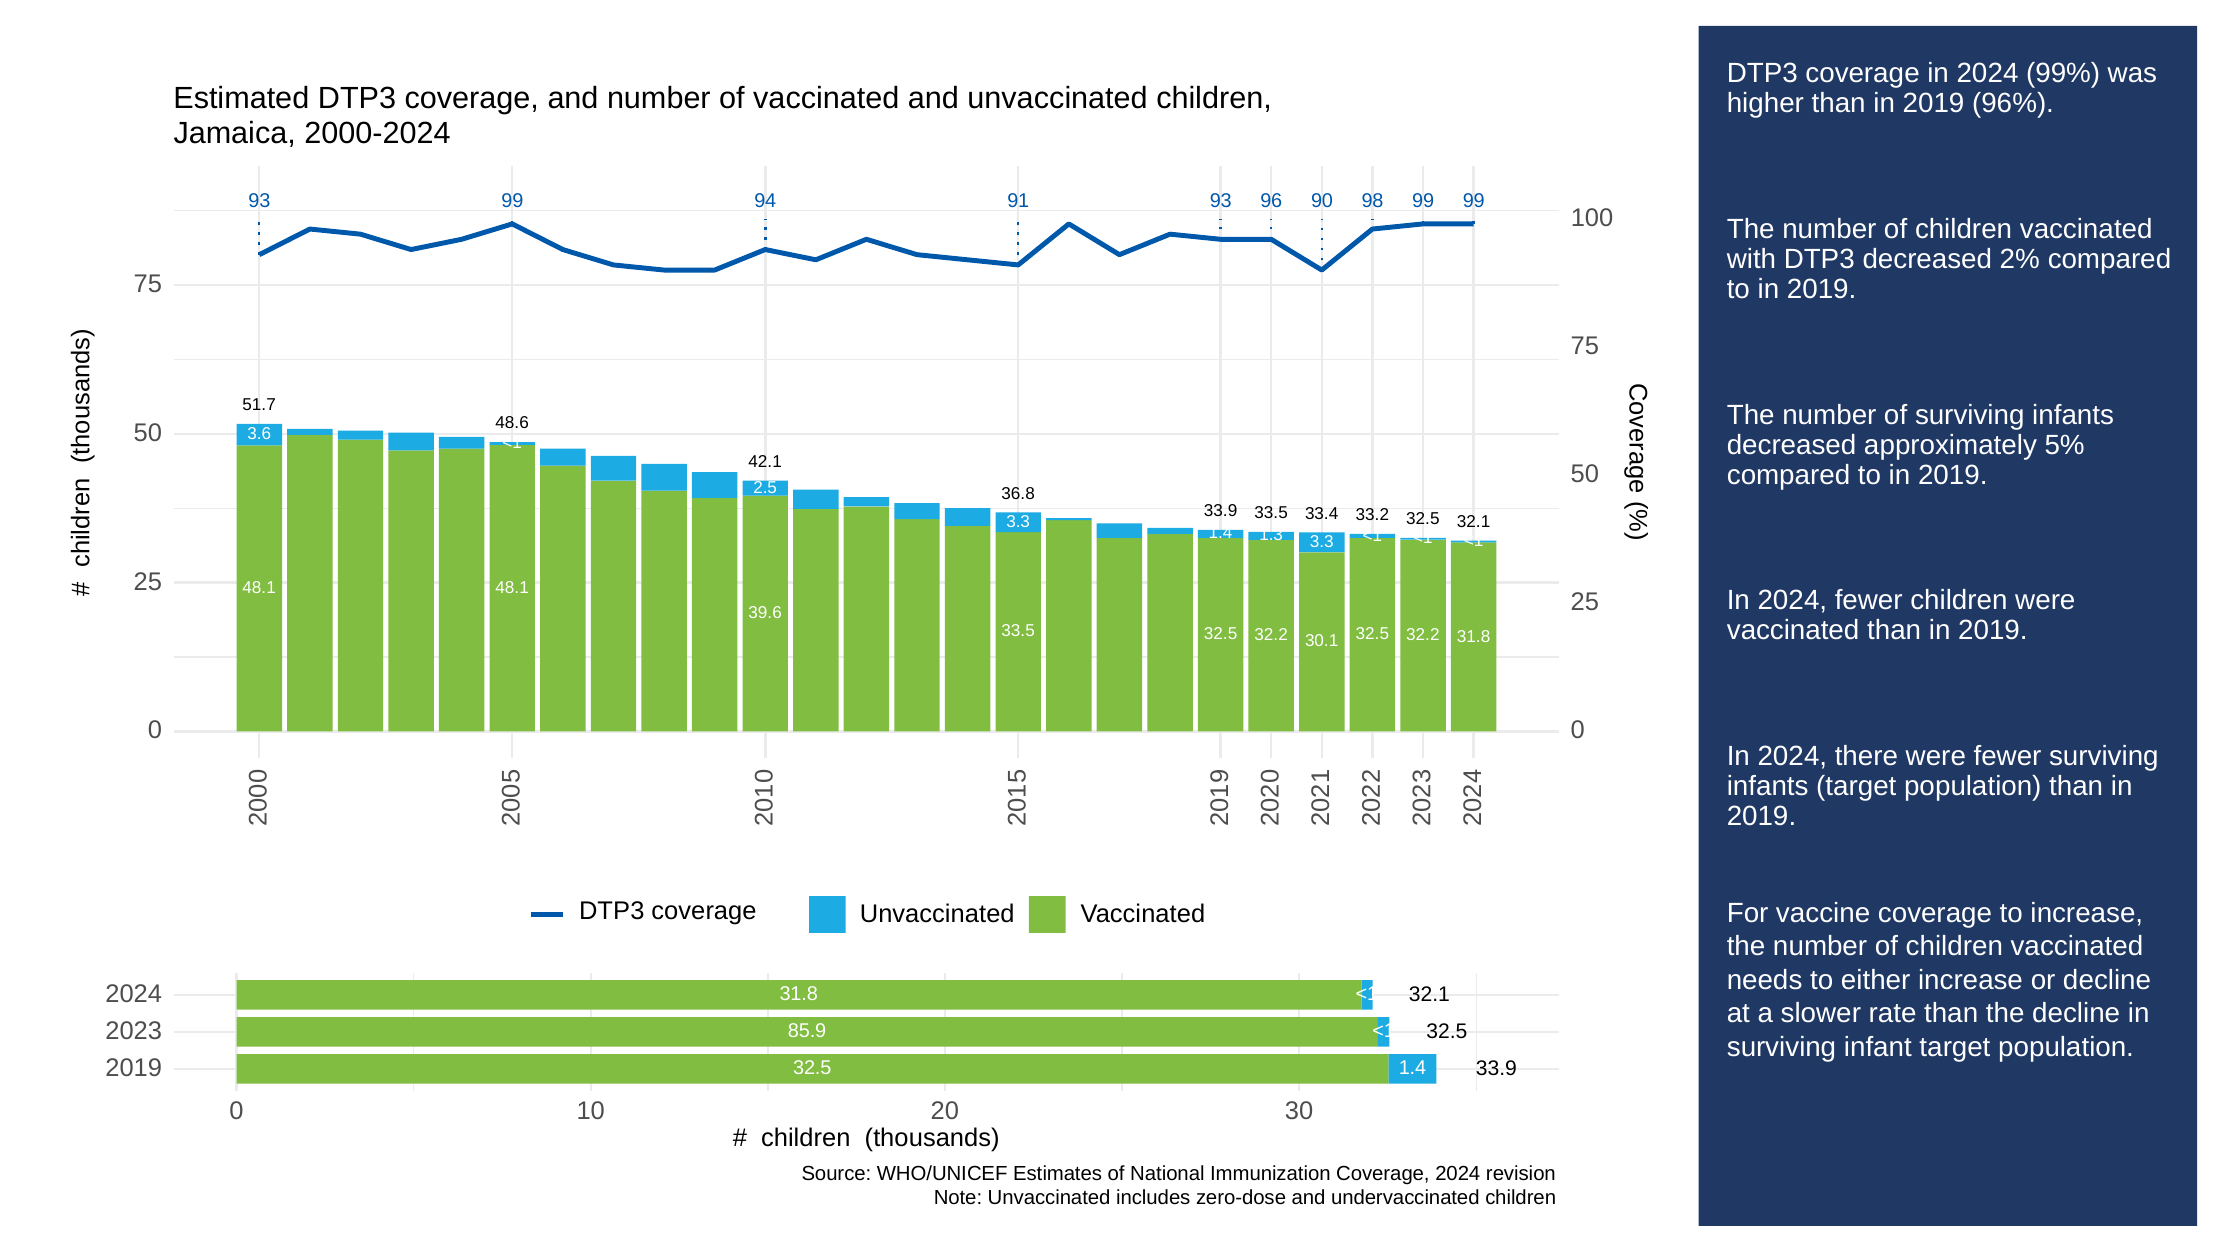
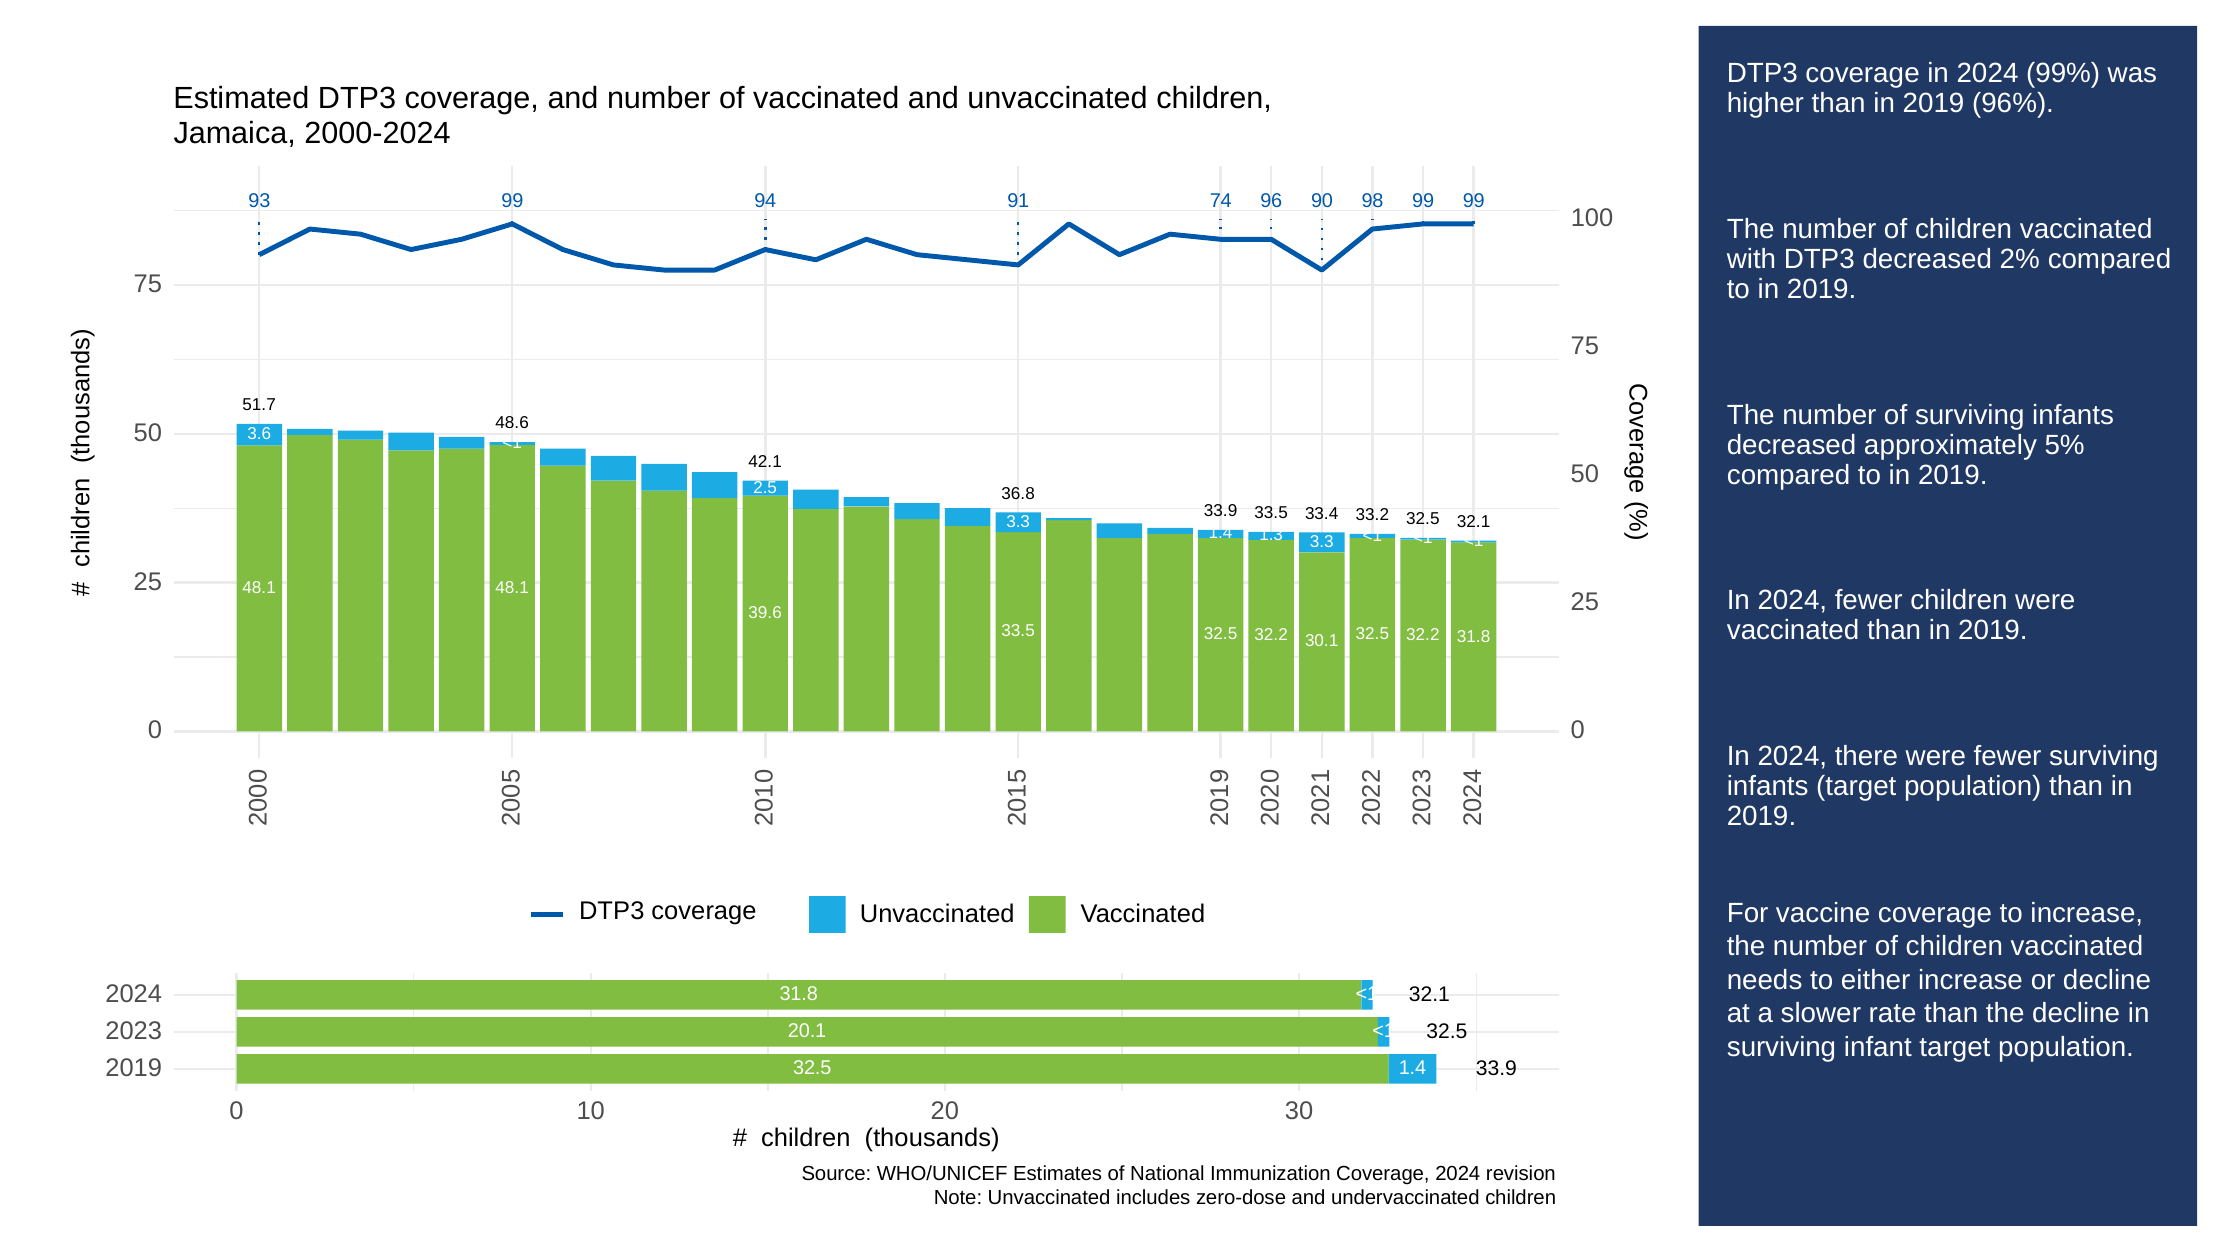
91 93: 93 -> 74 (1221, 201)
85.9: 85.9 -> 20.1 (807, 1031)
